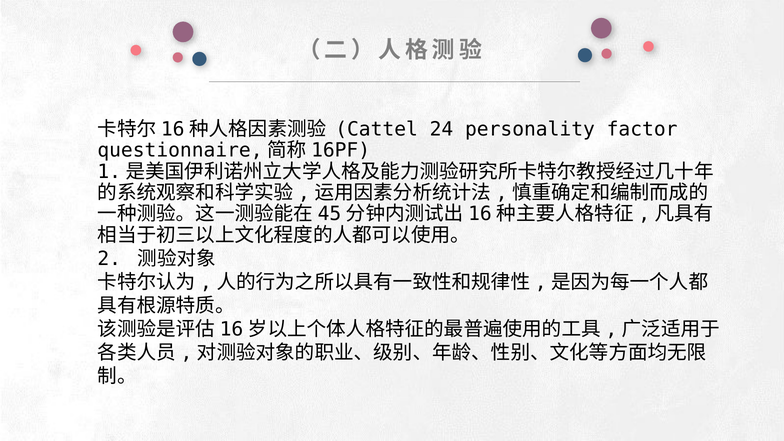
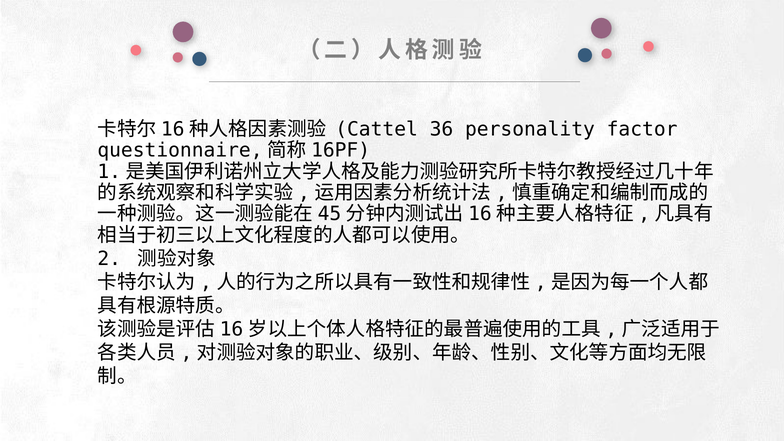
24: 24 -> 36 (442, 129)
